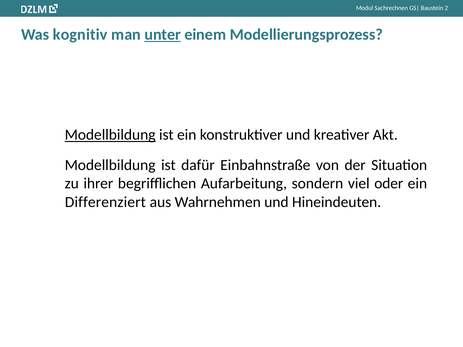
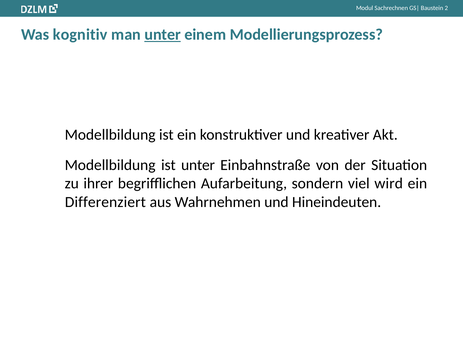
Modellbildung underline: present -> none (110, 135)
ist dafür: dafür -> unter (198, 165)
oder: oder -> wird (389, 184)
